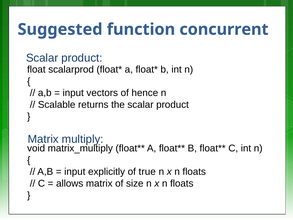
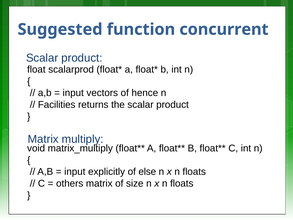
Scalable: Scalable -> Facilities (57, 105)
true: true -> else (147, 172)
allows: allows -> others (70, 183)
